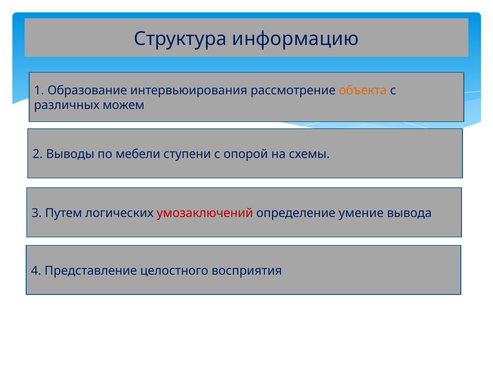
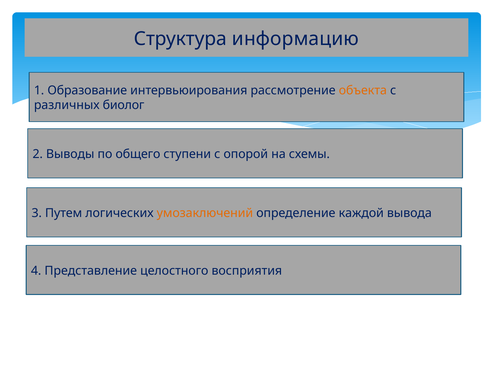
можем: можем -> биолог (124, 105)
мебели: мебели -> общего (138, 154)
умозаключений colour: red -> orange (205, 213)
умение: умение -> каждой (361, 213)
